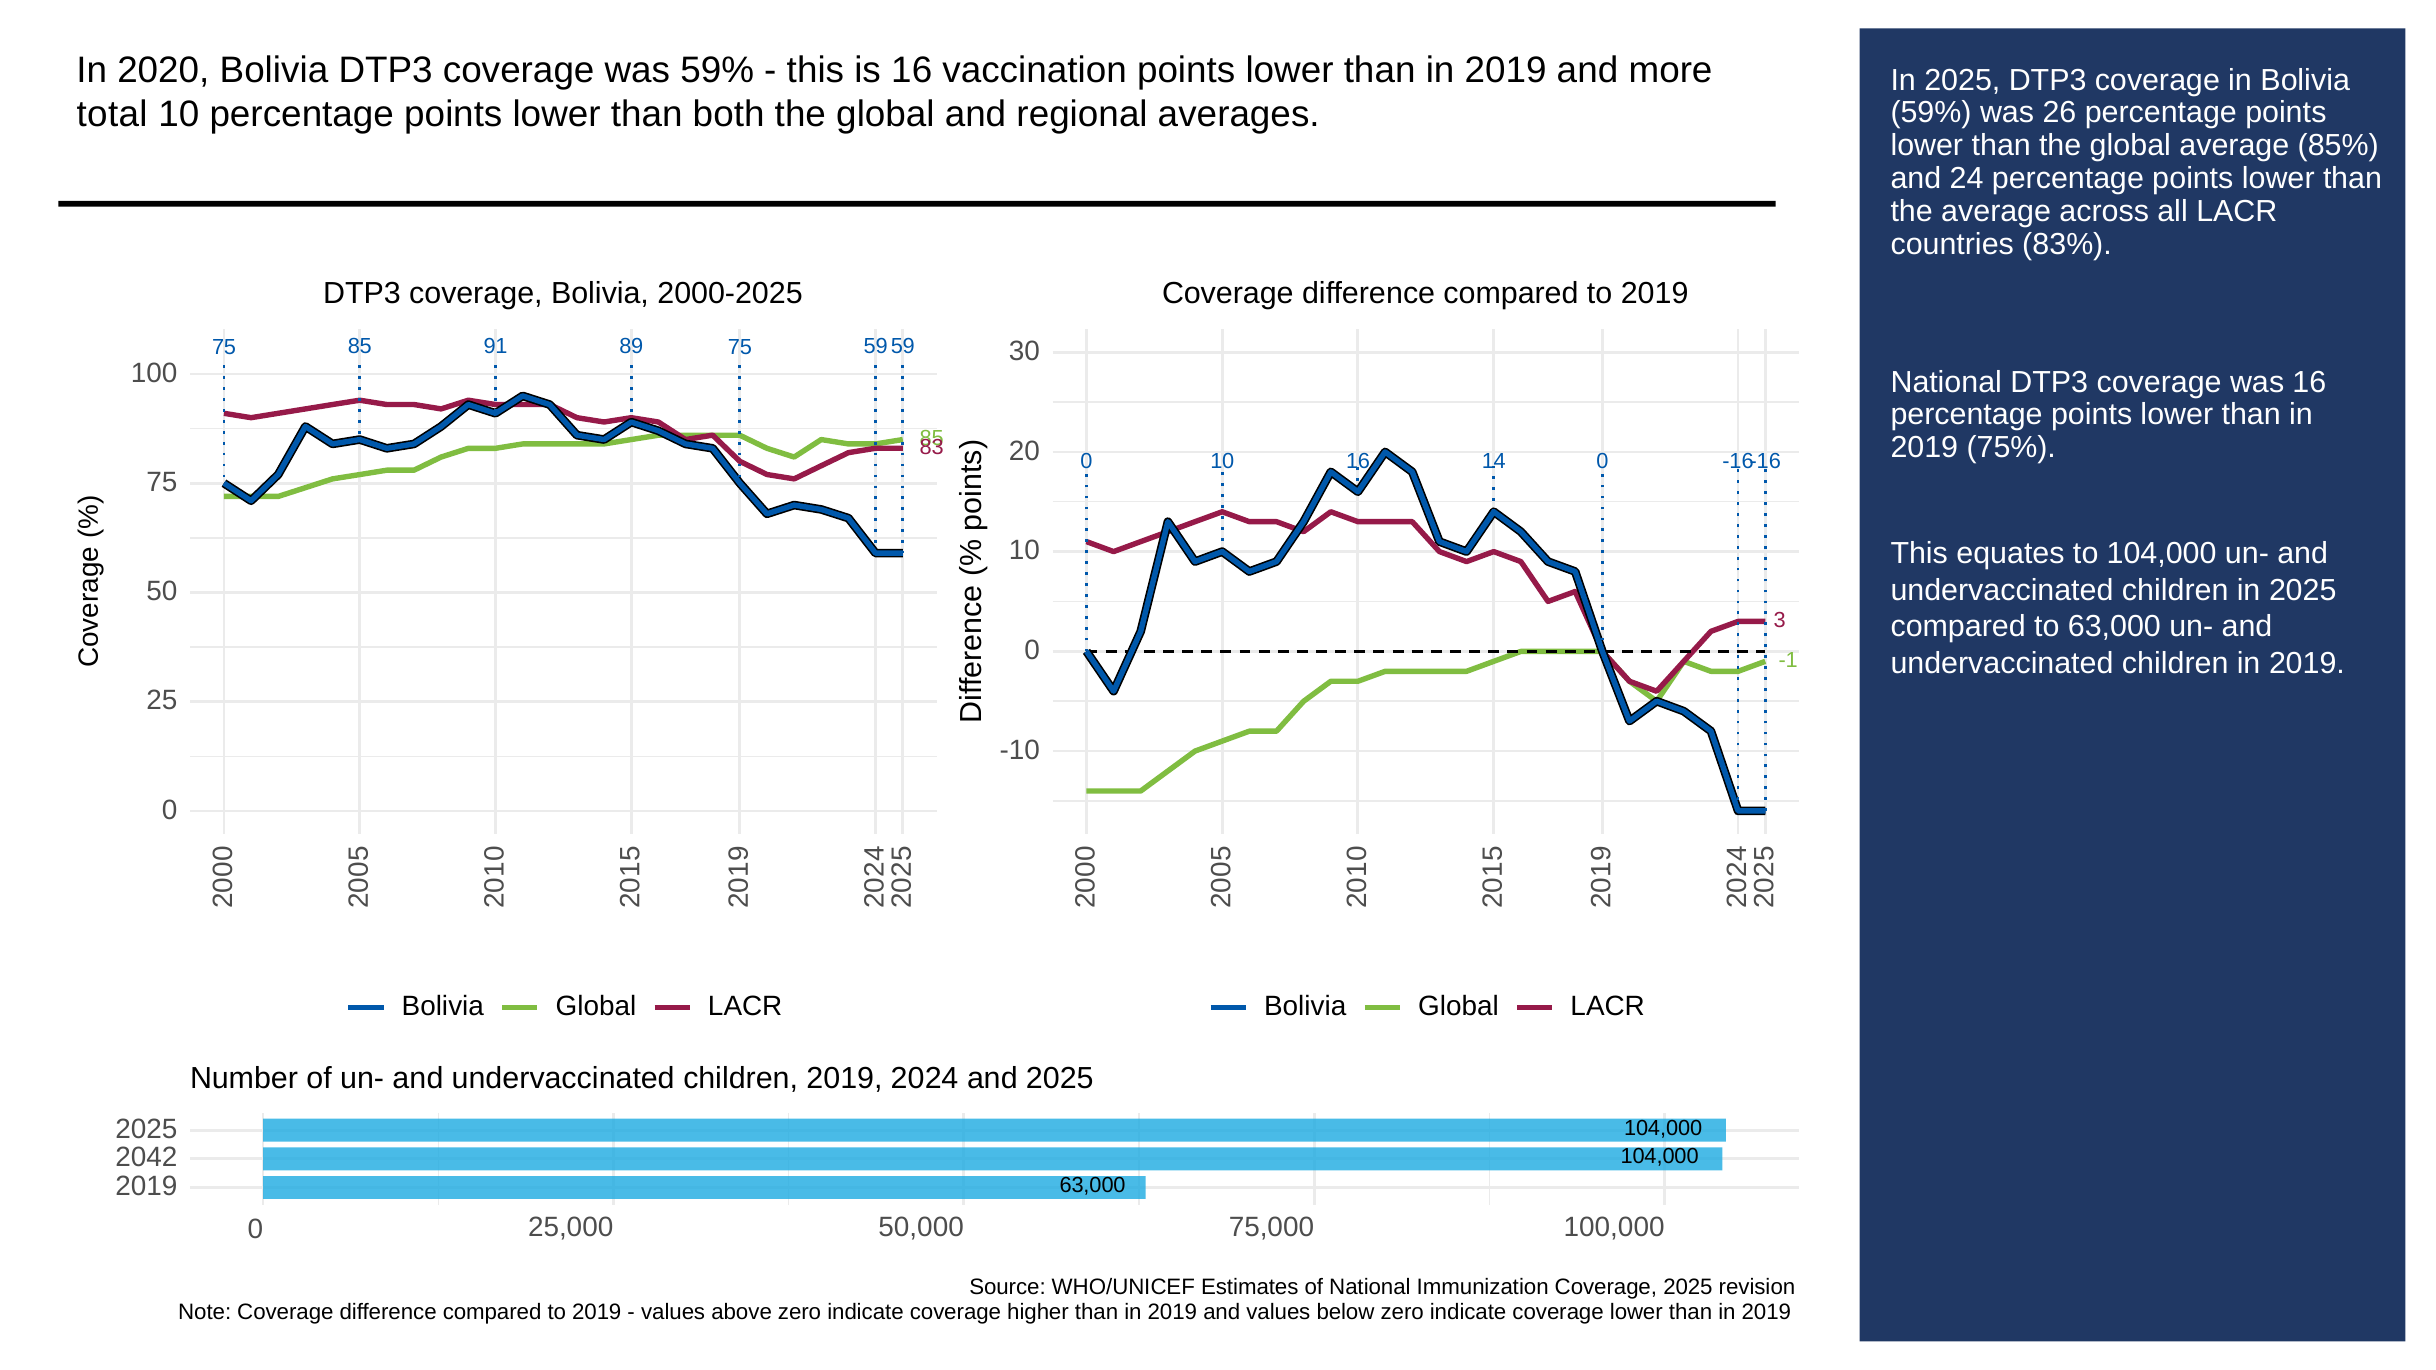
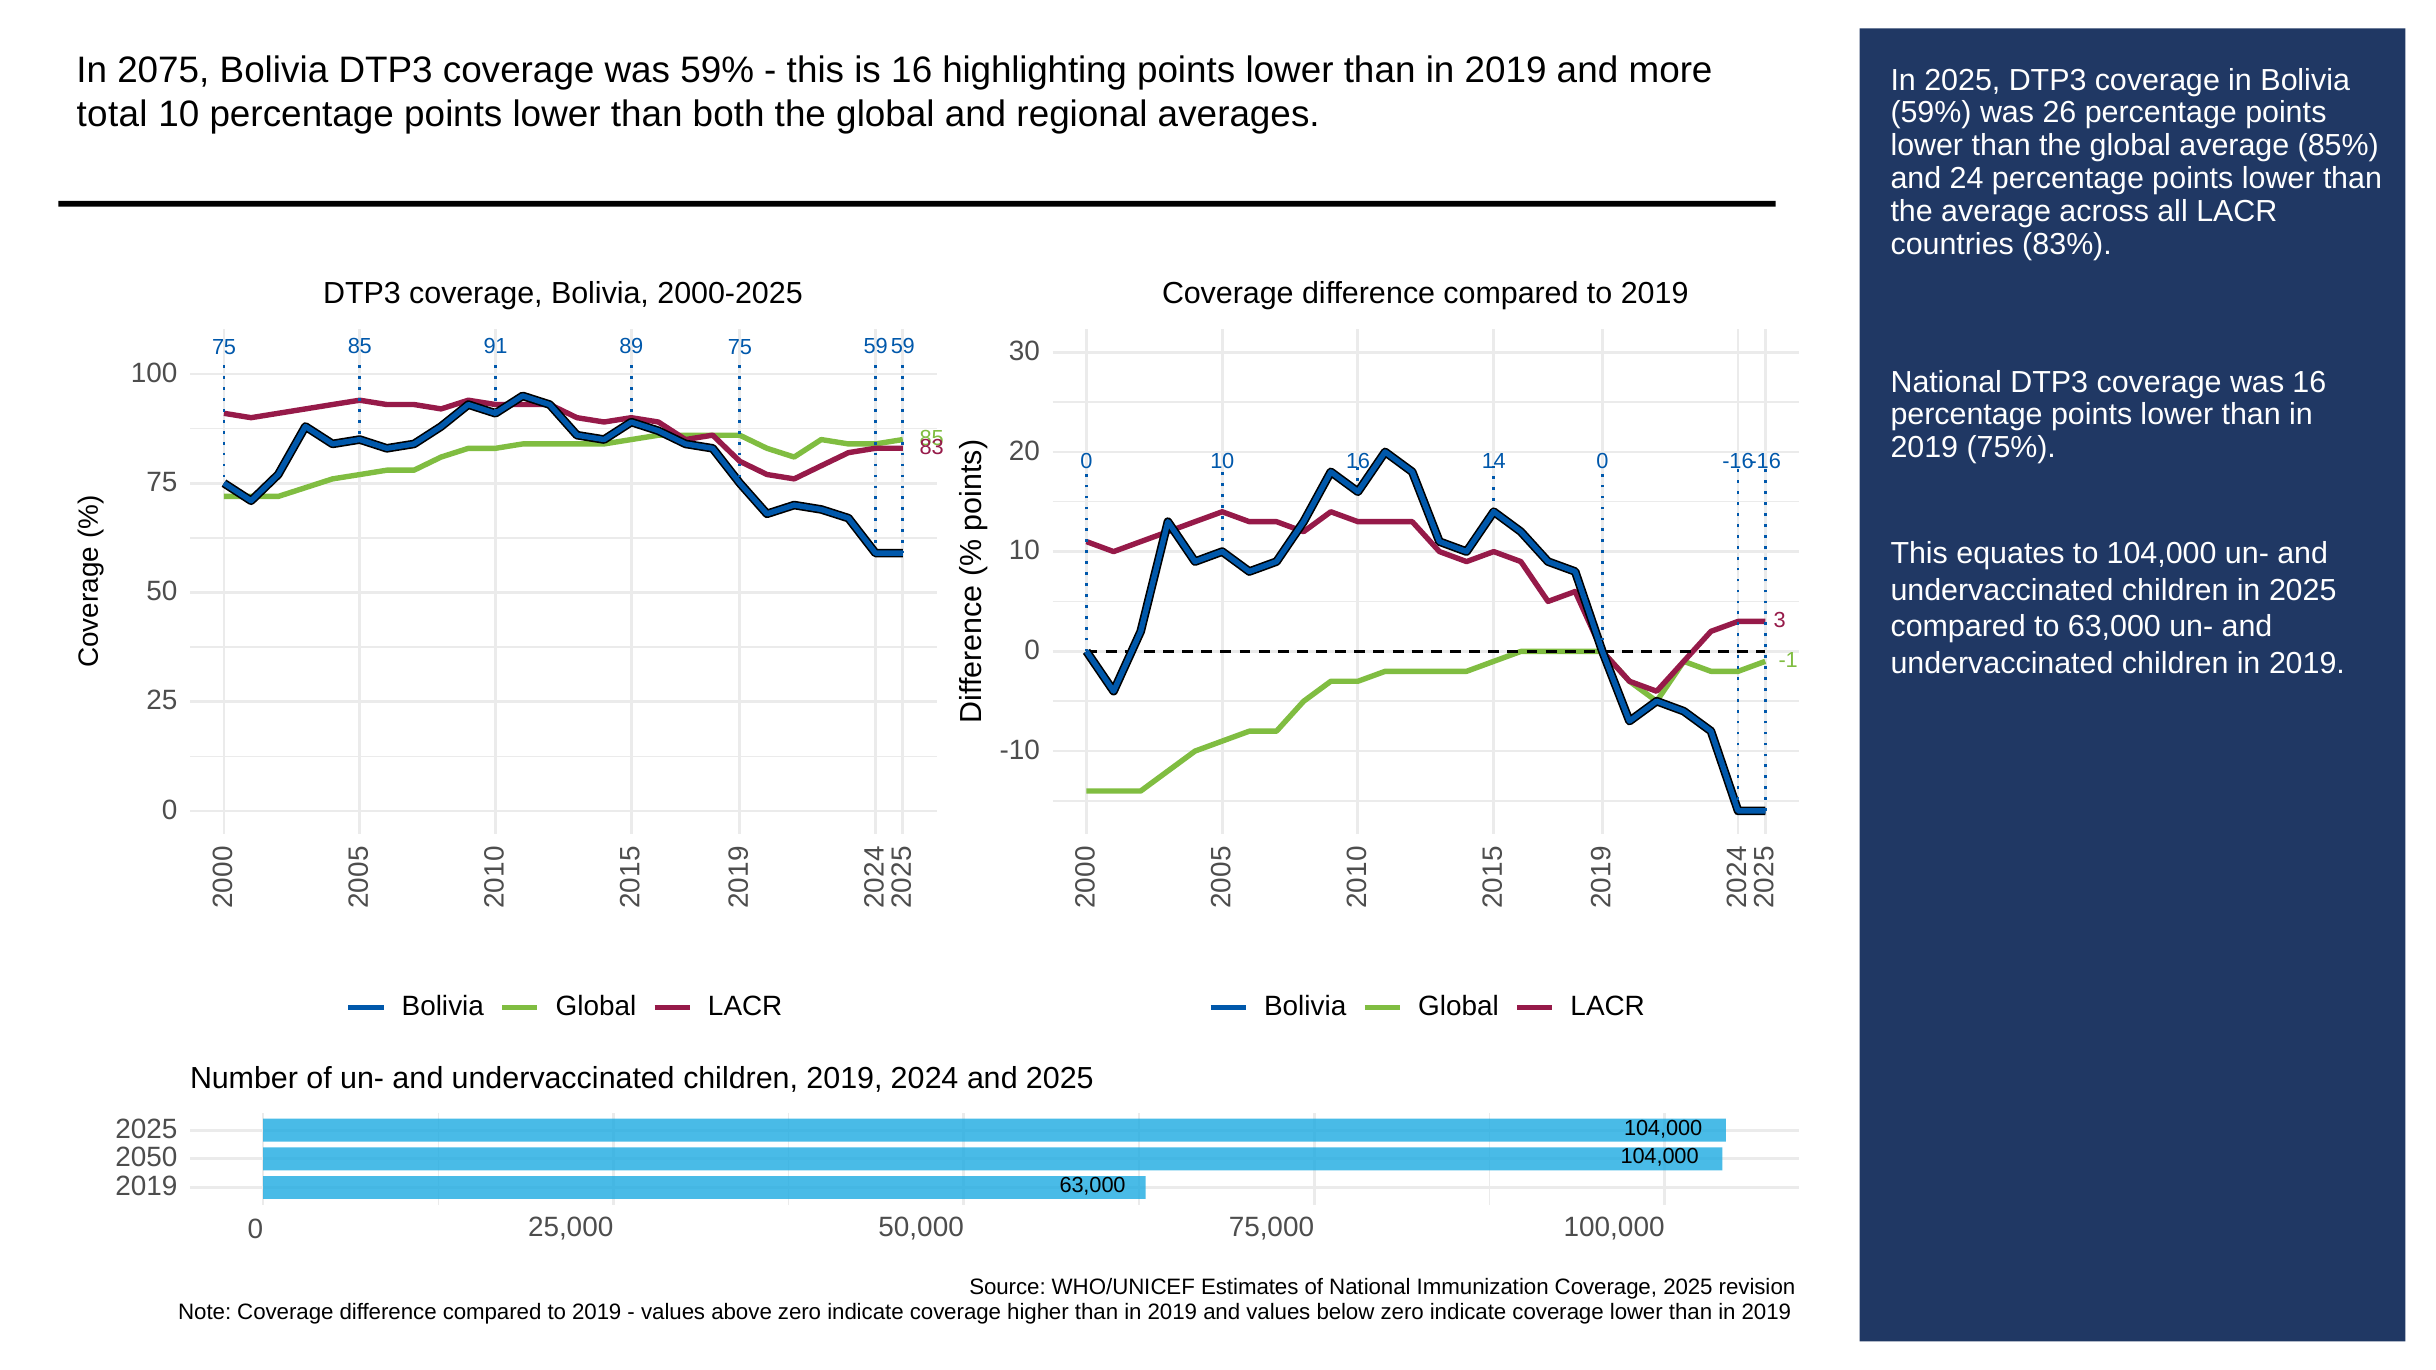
2020: 2020 -> 2075 (163, 70)
vaccination: vaccination -> highlighting (1035, 70)
2042: 2042 -> 2050 (146, 1158)
